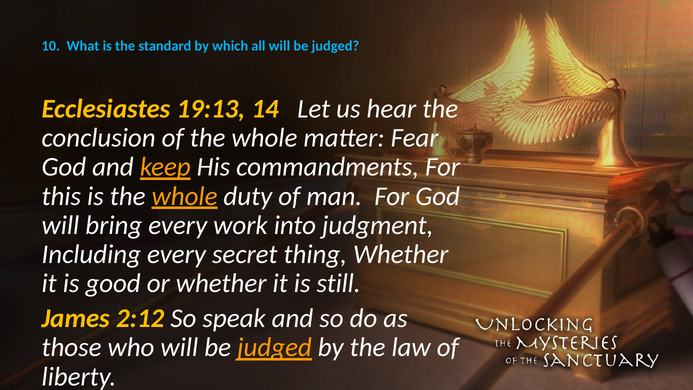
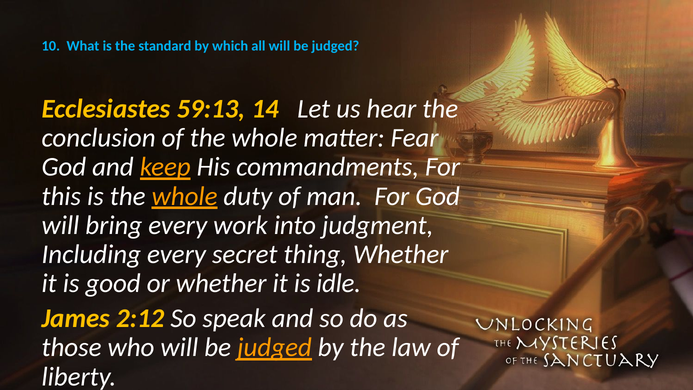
19:13: 19:13 -> 59:13 (211, 109)
still: still -> idle (339, 283)
